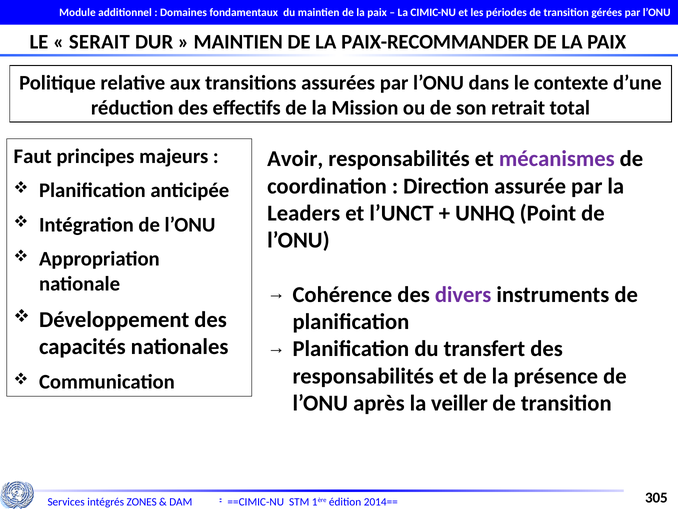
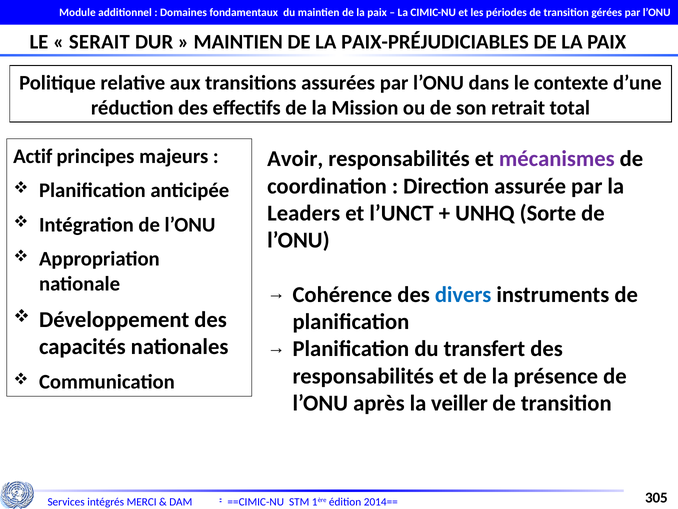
PAIX-RECOMMANDER: PAIX-RECOMMANDER -> PAIX-PRÉJUDICIABLES (435, 42)
Faut: Faut -> Actif (33, 156)
Point: Point -> Sorte (548, 213)
divers colour: purple -> blue (463, 294)
ZONES: ZONES -> MERCI (142, 502)
